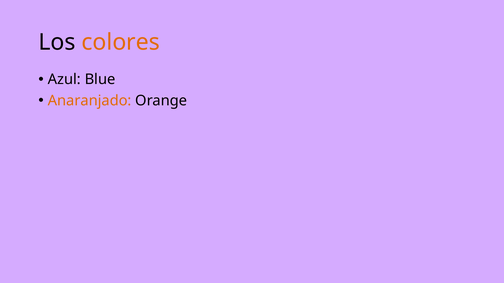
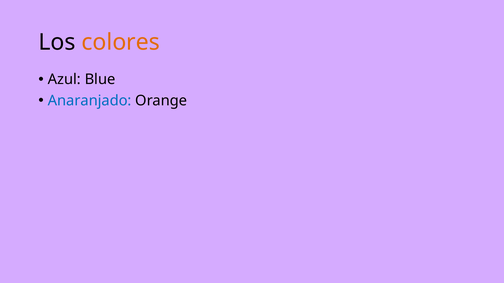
Anaranjado colour: orange -> blue (90, 101)
